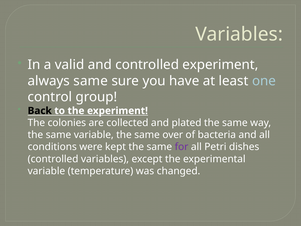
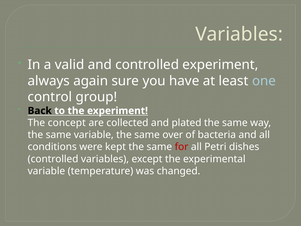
always same: same -> again (91, 81)
colonies: colonies -> concept (67, 123)
for colour: purple -> red (182, 147)
